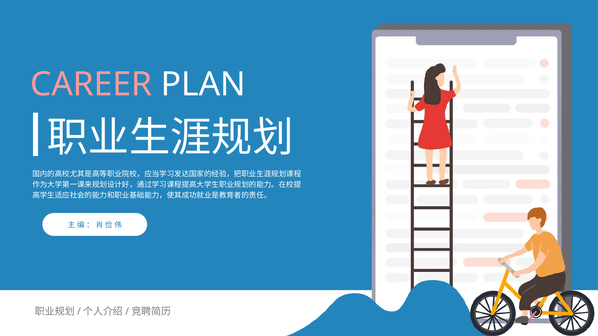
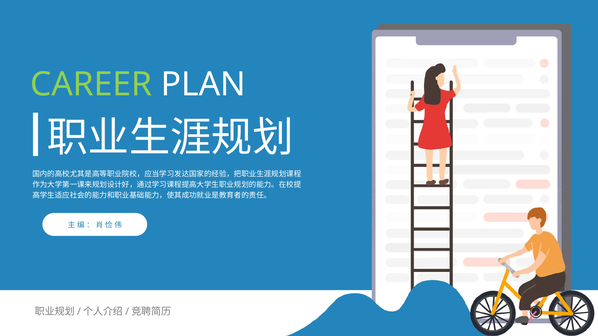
CAREER colour: pink -> light green (91, 84)
